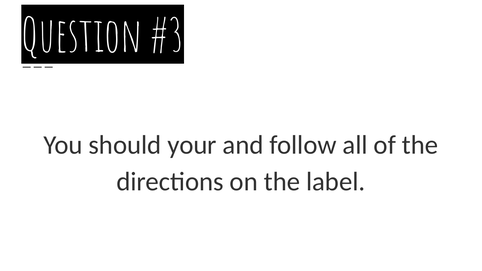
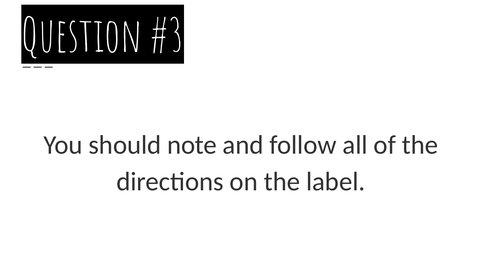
your: your -> note (192, 145)
